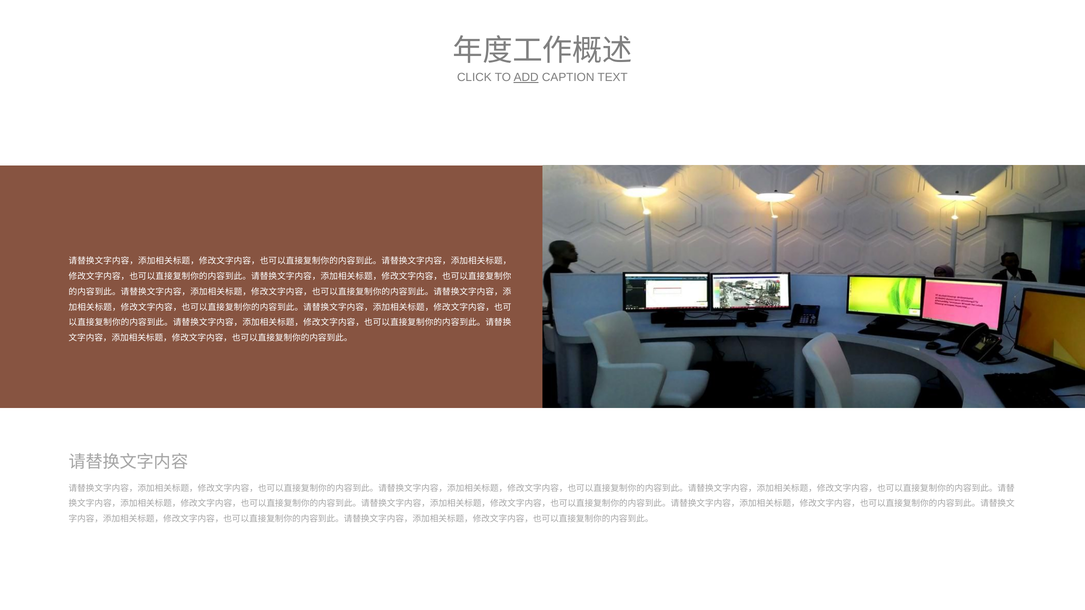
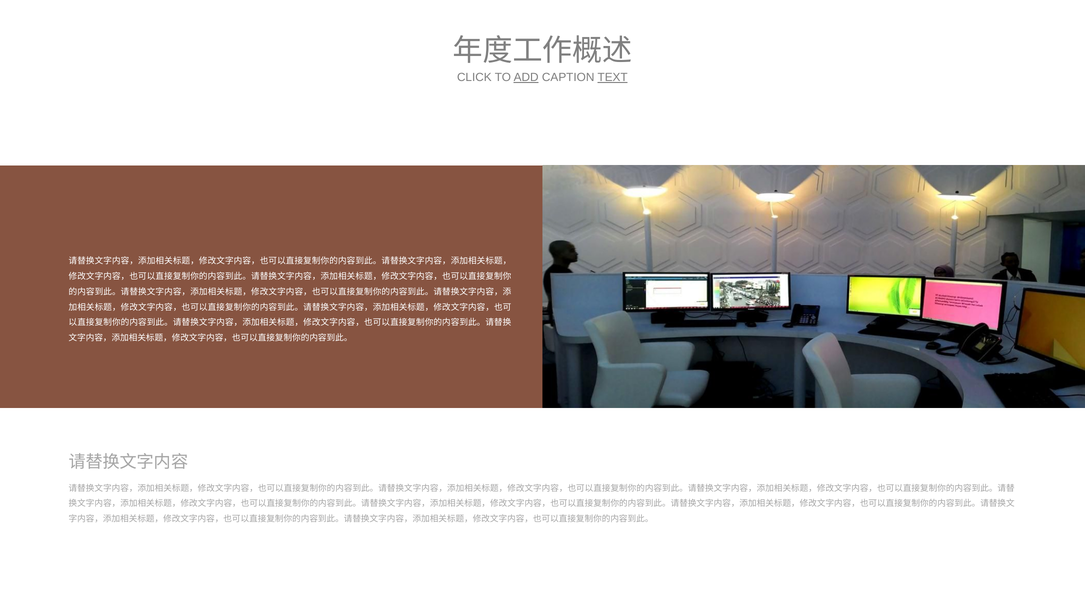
TEXT underline: none -> present (613, 77)
